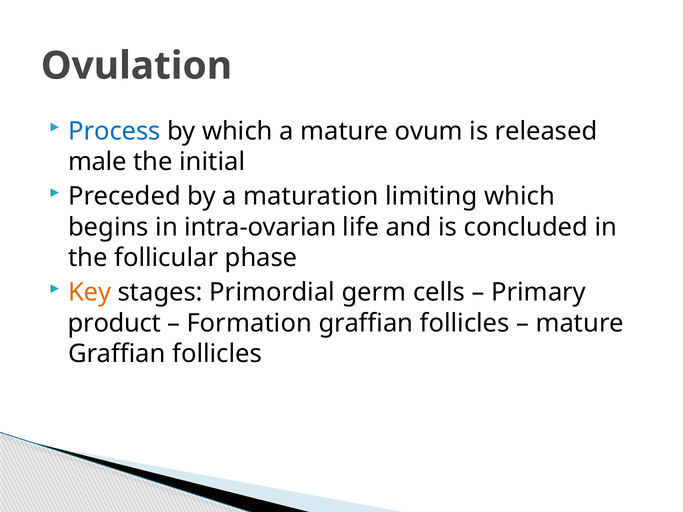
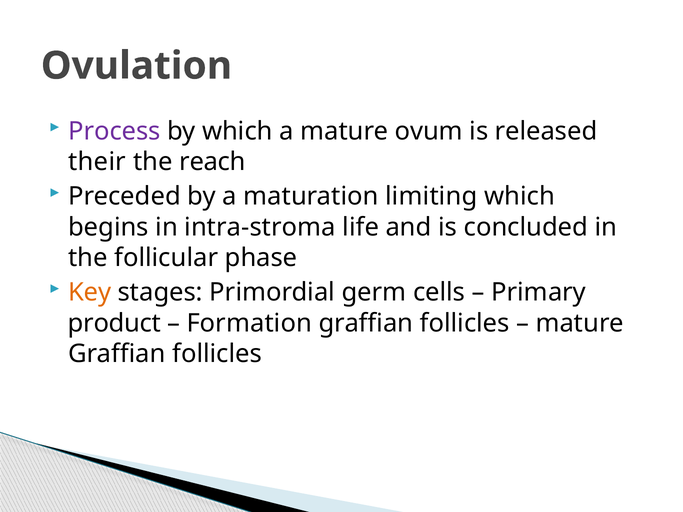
Process colour: blue -> purple (114, 131)
male: male -> their (97, 162)
initial: initial -> reach (212, 162)
intra-ovarian: intra-ovarian -> intra-stroma (260, 227)
